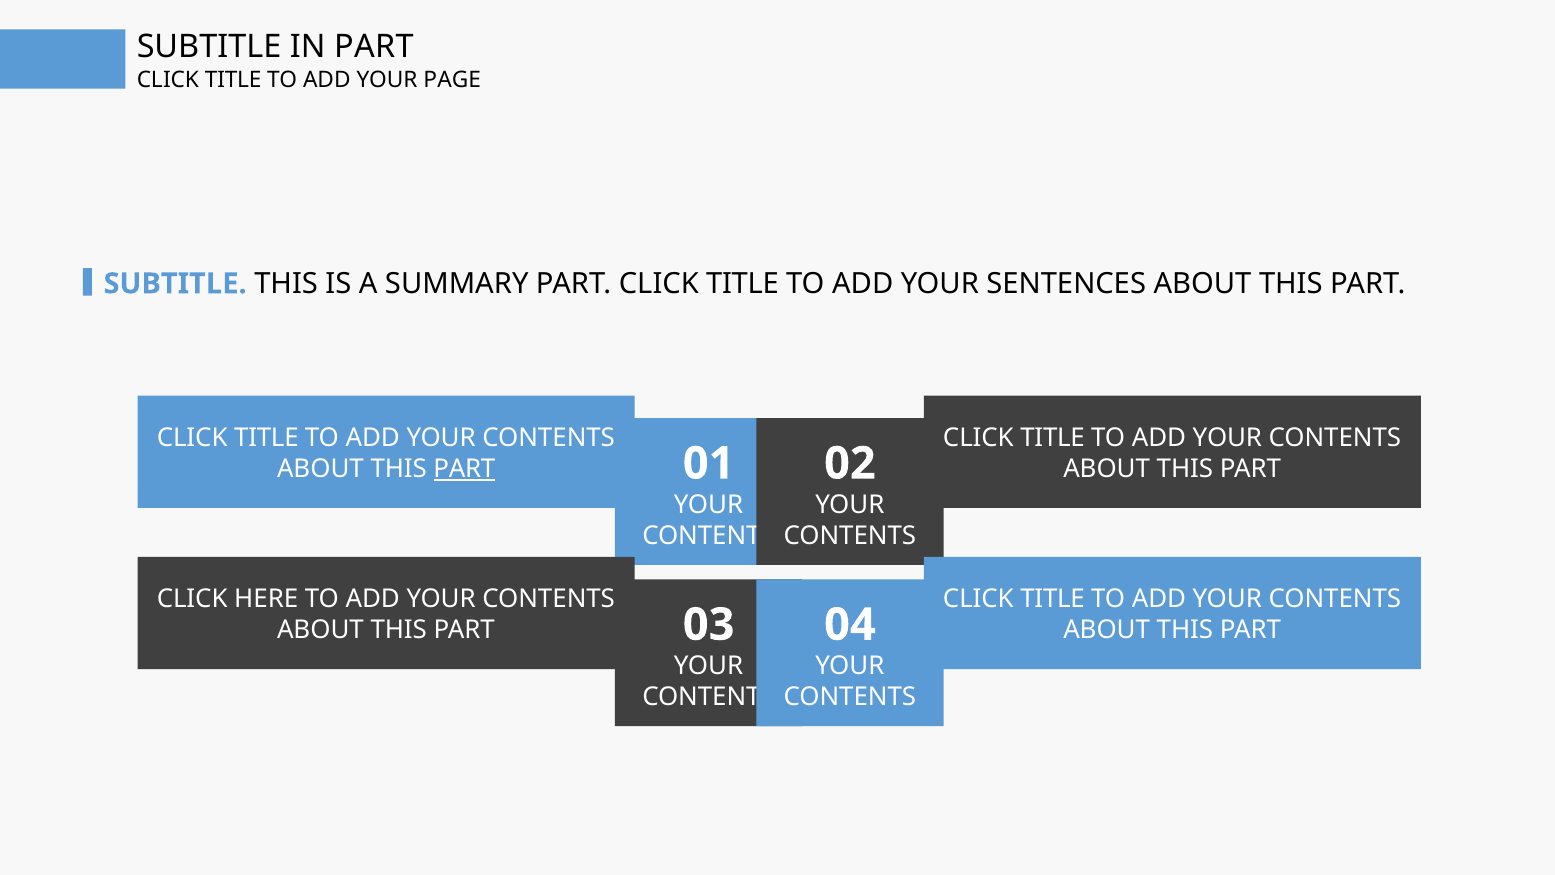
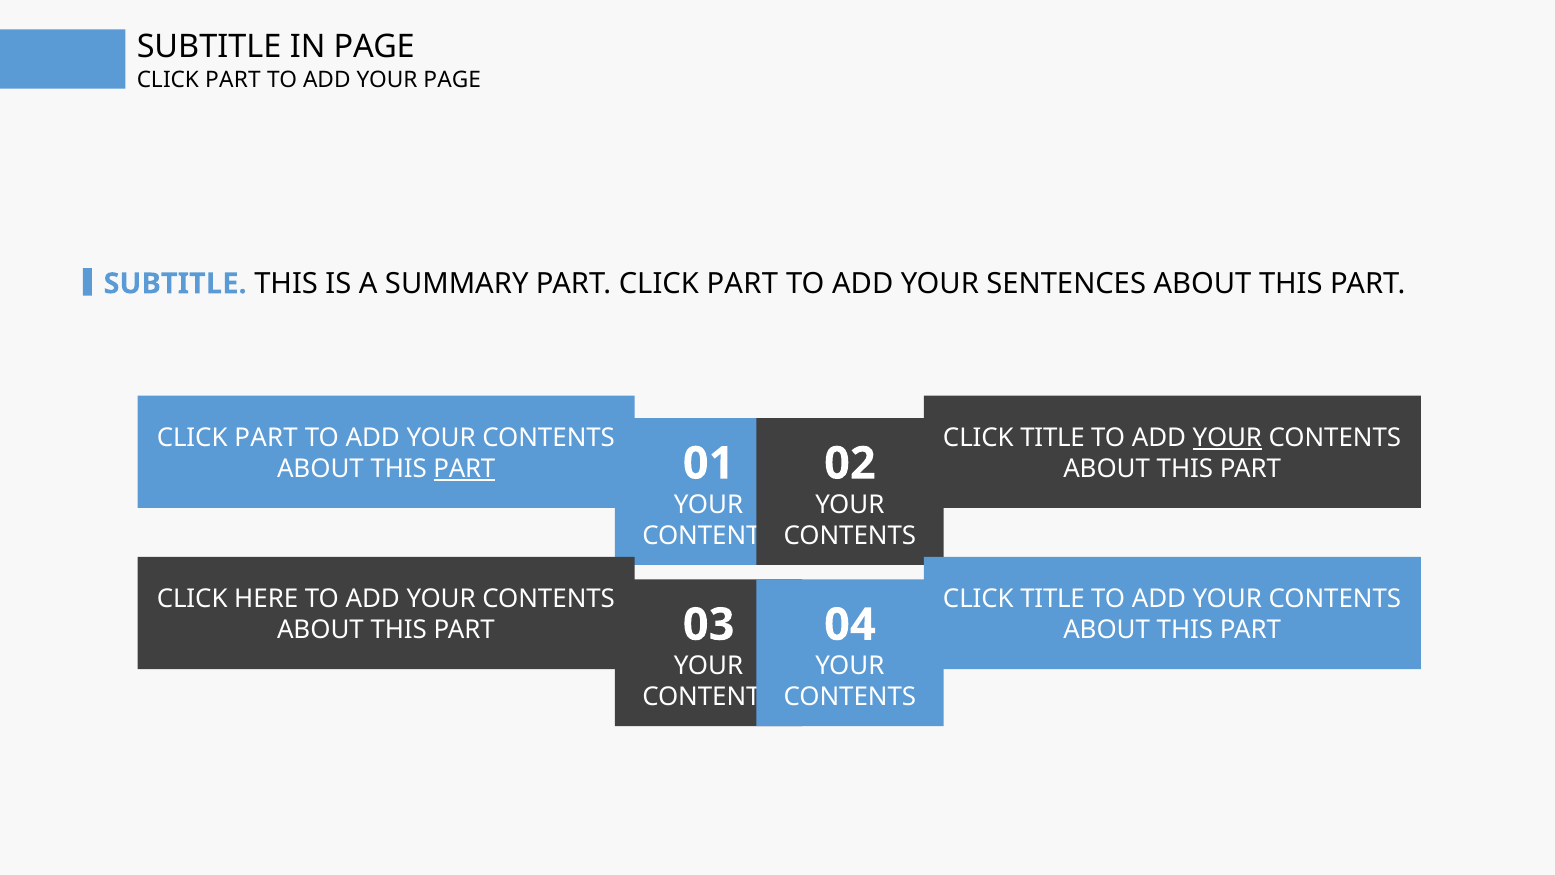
IN PART: PART -> PAGE (374, 47)
TITLE: TITLE -> PART (233, 80)
SUMMARY PART CLICK TITLE: TITLE -> PART (742, 284)
TITLE: TITLE -> PART (266, 438)
YOUR underline: none -> present (1227, 438)
